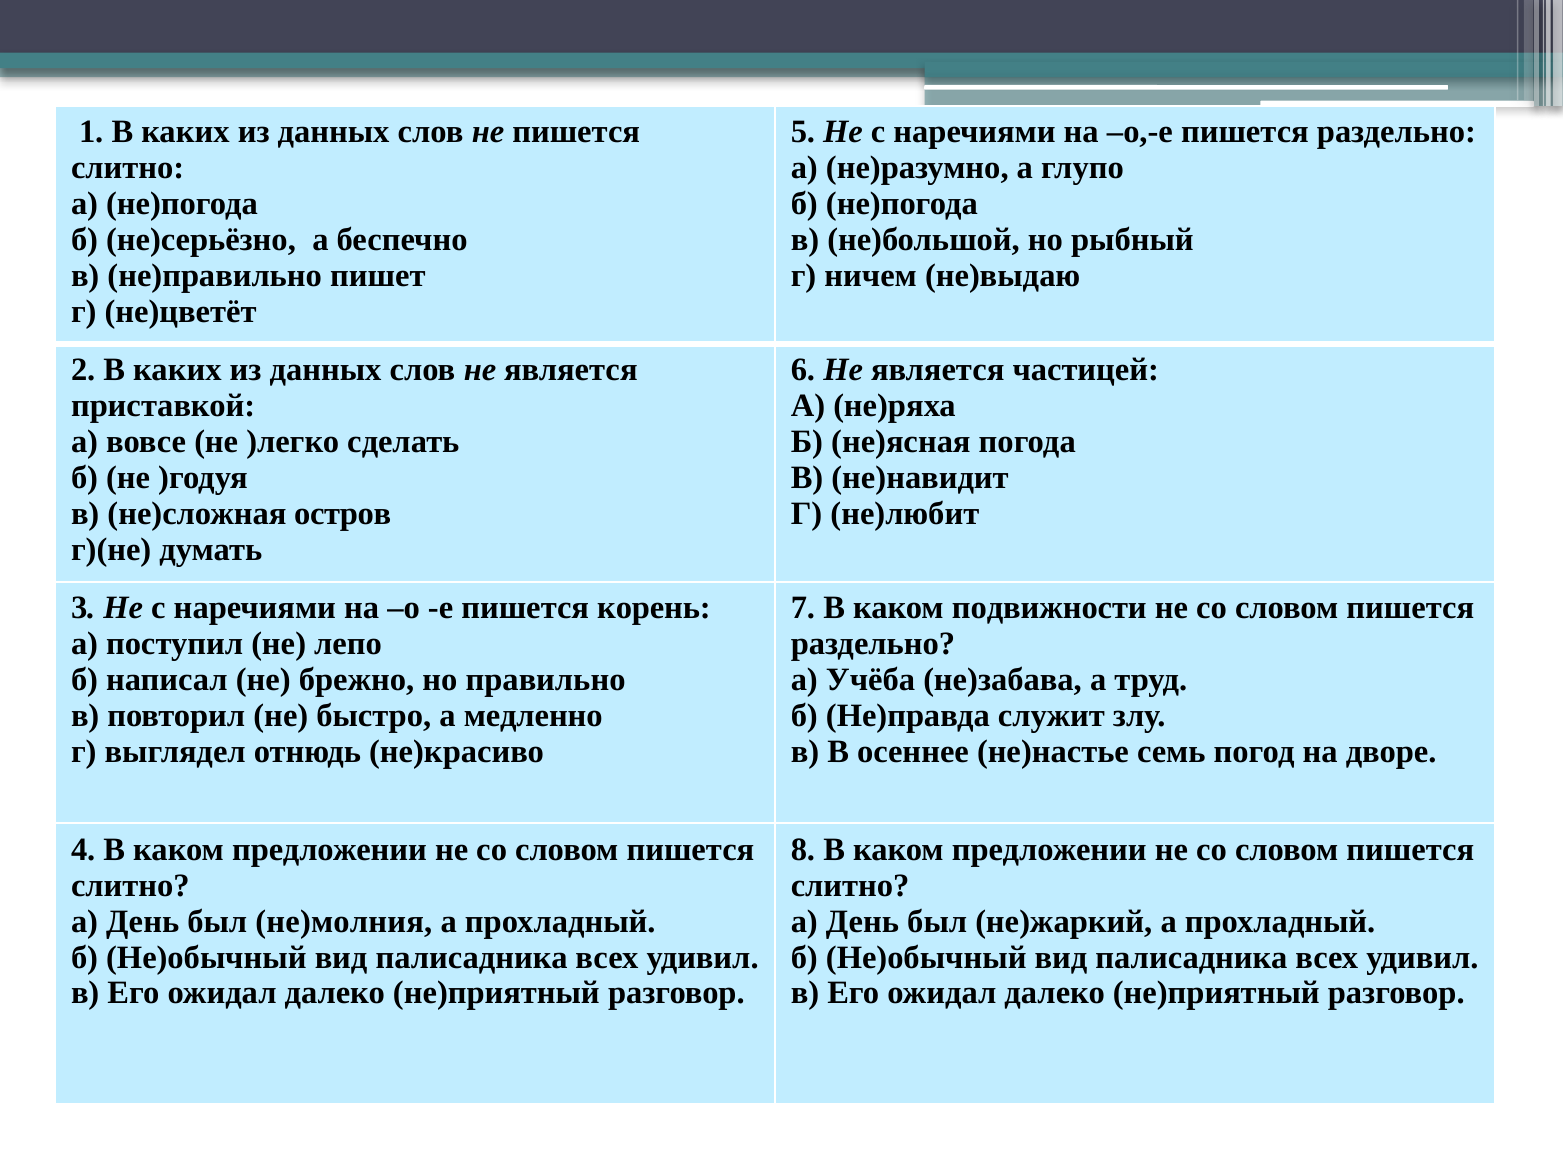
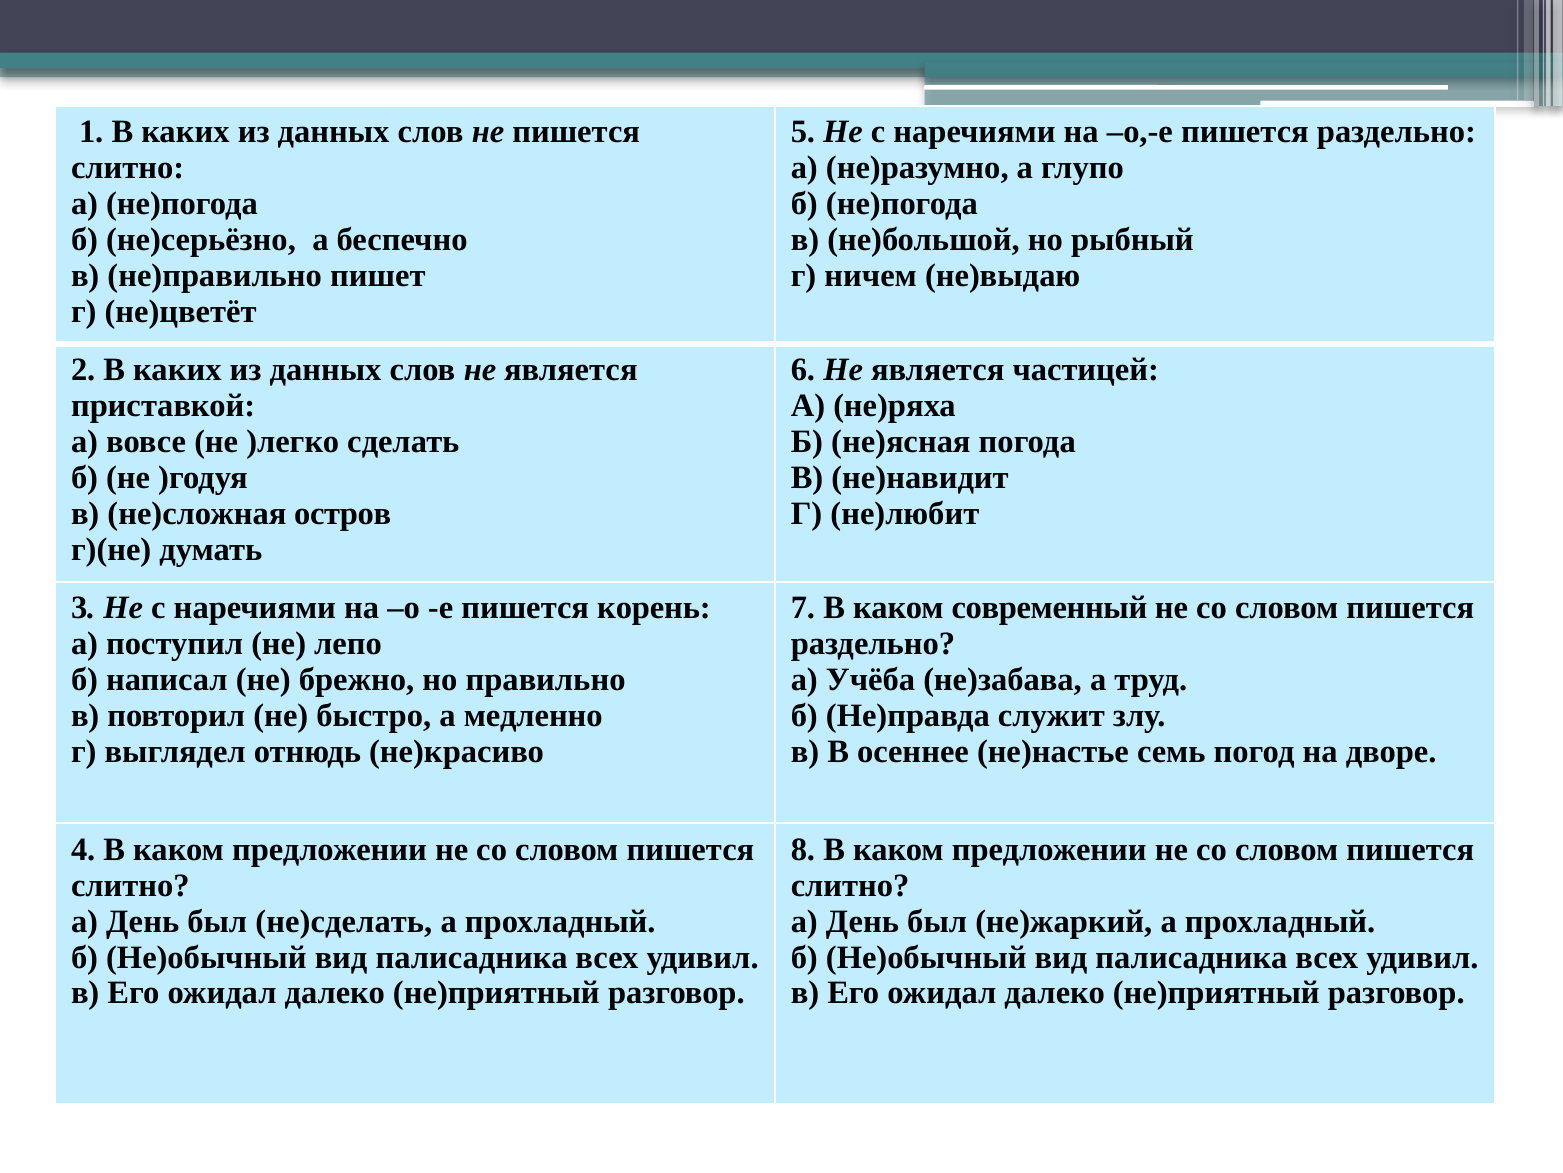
подвижности: подвижности -> современный (1049, 607)
не)молния: не)молния -> не)сделать (344, 921)
